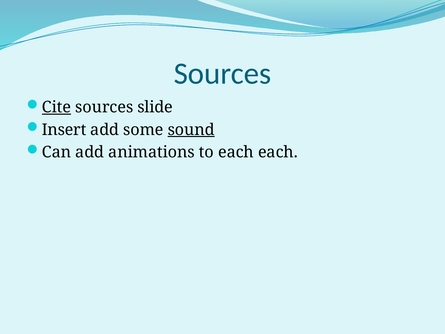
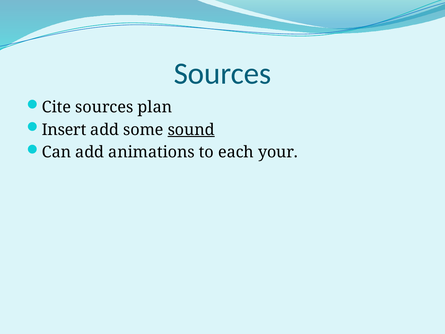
Cite underline: present -> none (57, 107)
slide: slide -> plan (155, 107)
each each: each -> your (278, 152)
